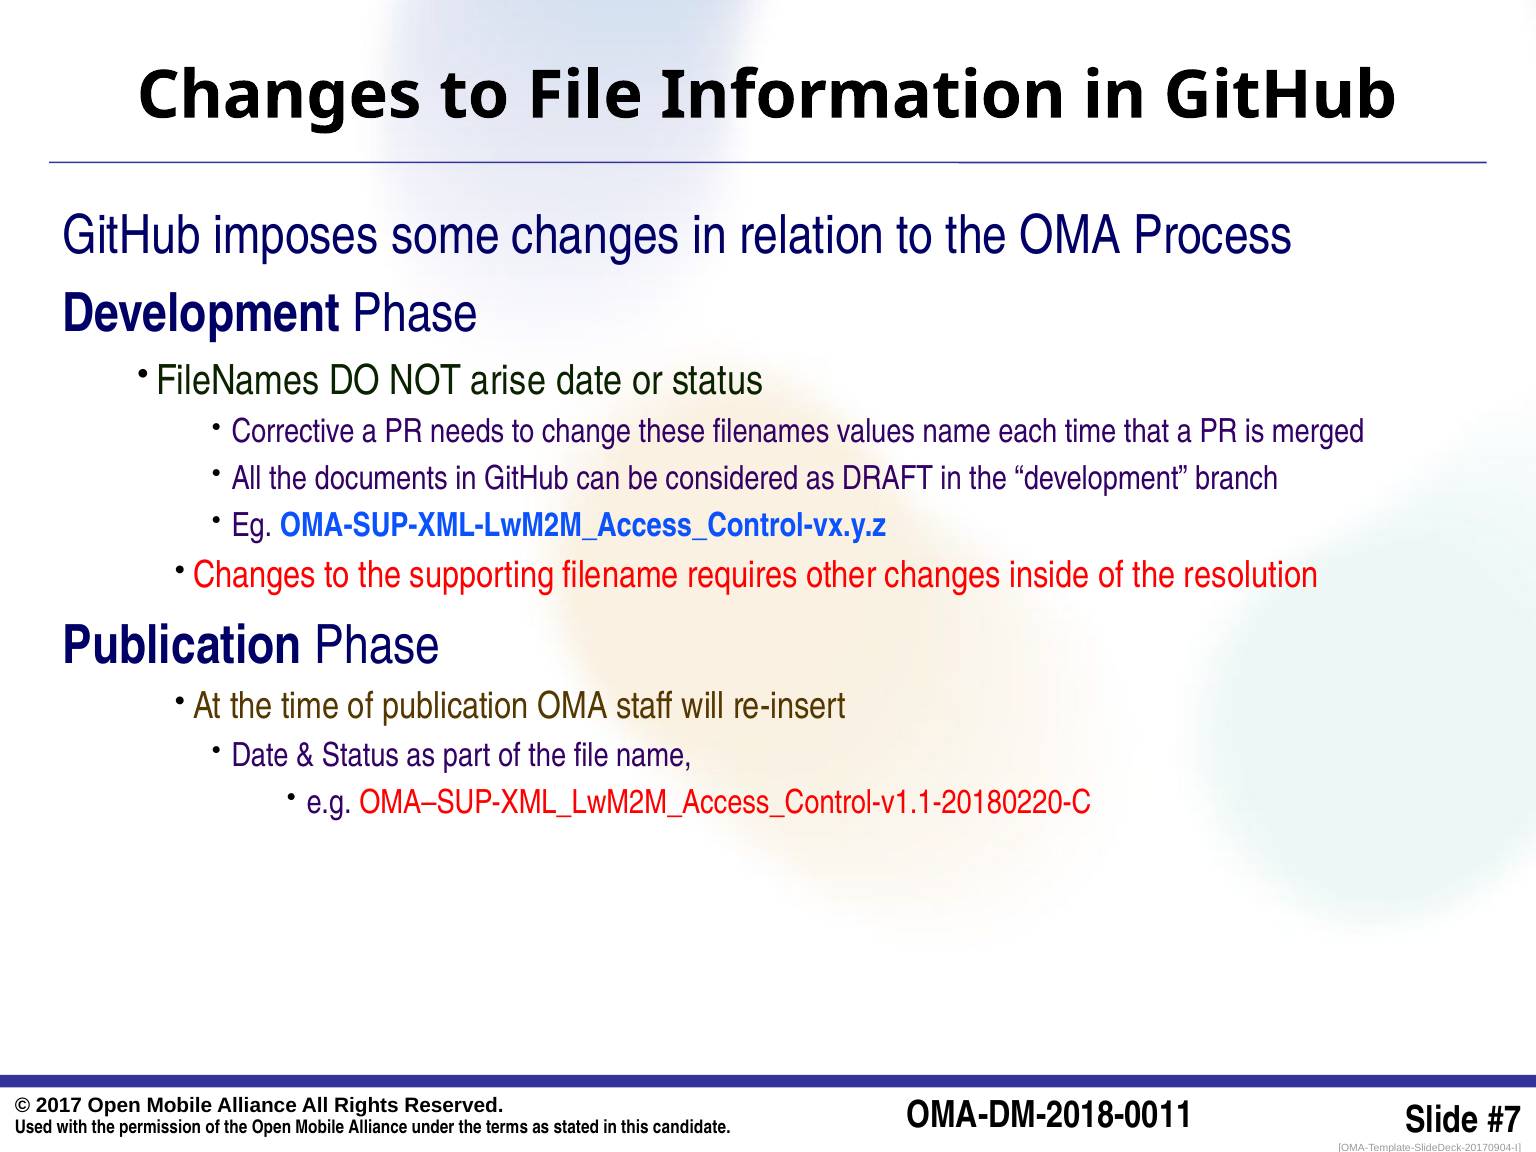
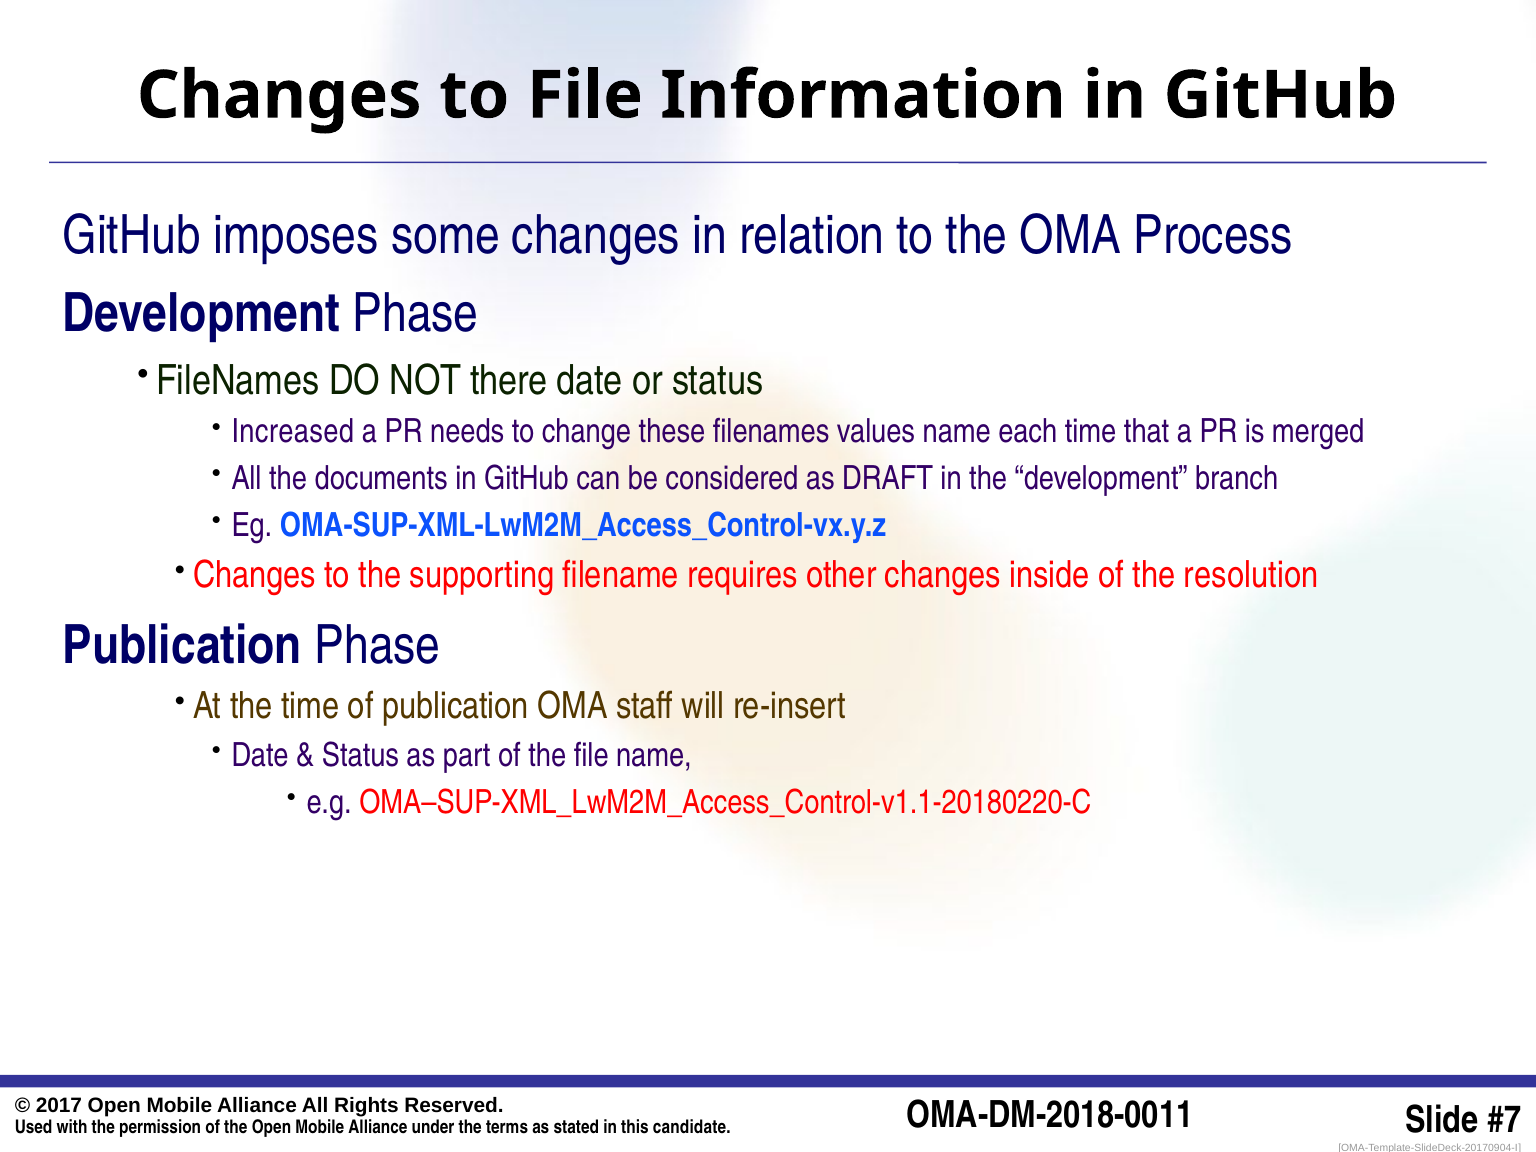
arise: arise -> there (509, 381)
Corrective: Corrective -> Increased (293, 432)
